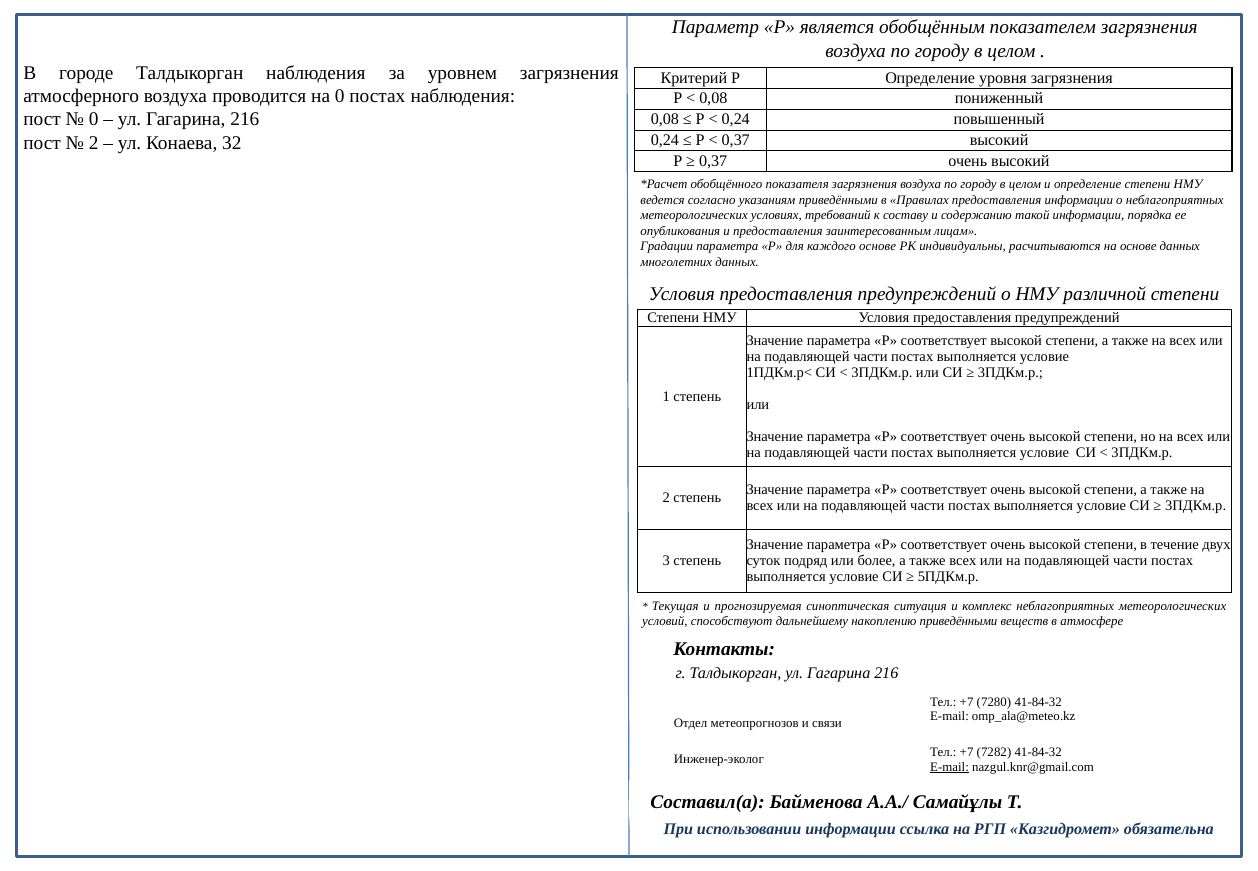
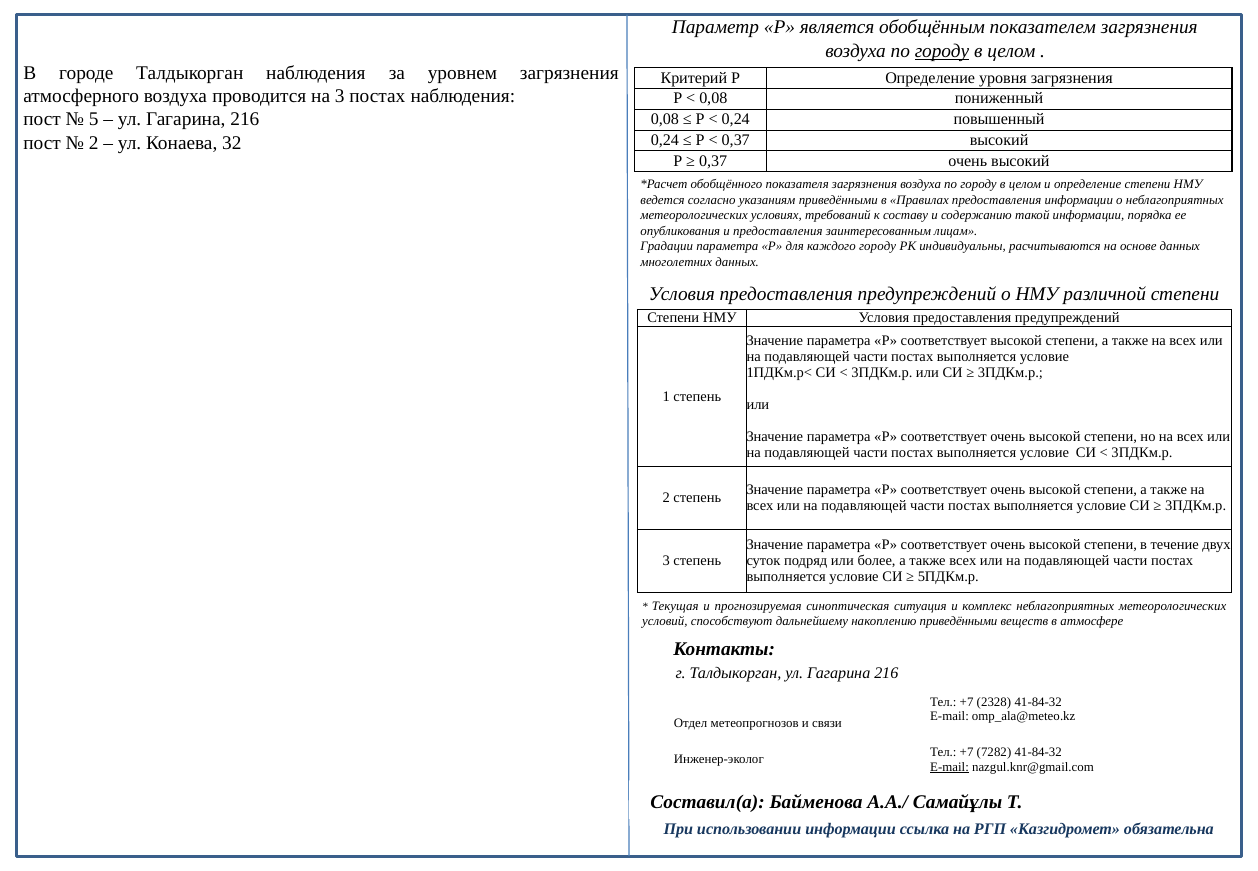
городу underline: none -> present (942, 51)
на 0: 0 -> 3 (340, 96)
0: 0 -> 5 (94, 120)
каждого основе: основе -> городу (878, 247)
7280: 7280 -> 2328 (994, 702)
